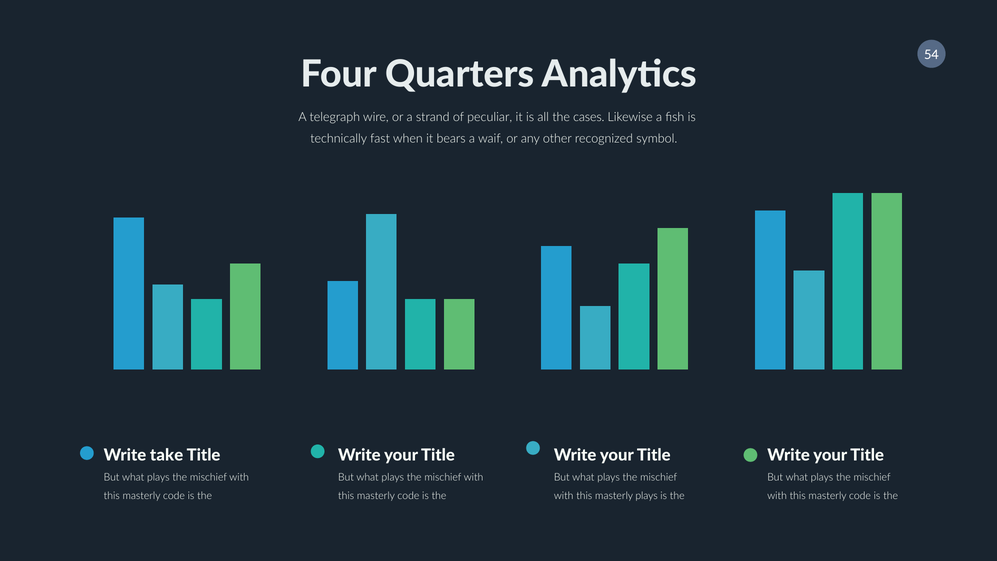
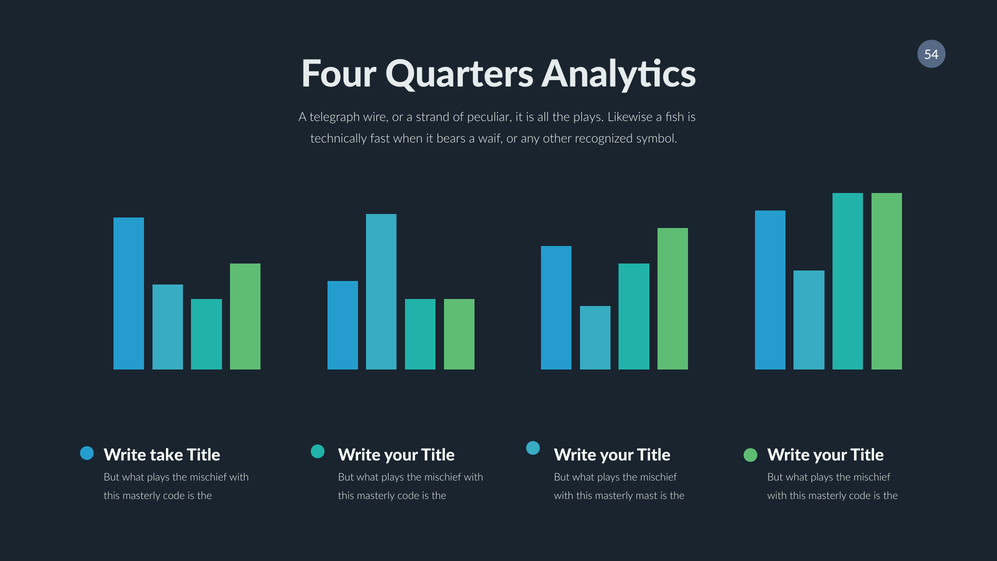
the cases: cases -> plays (589, 117)
masterly plays: plays -> mast (647, 496)
